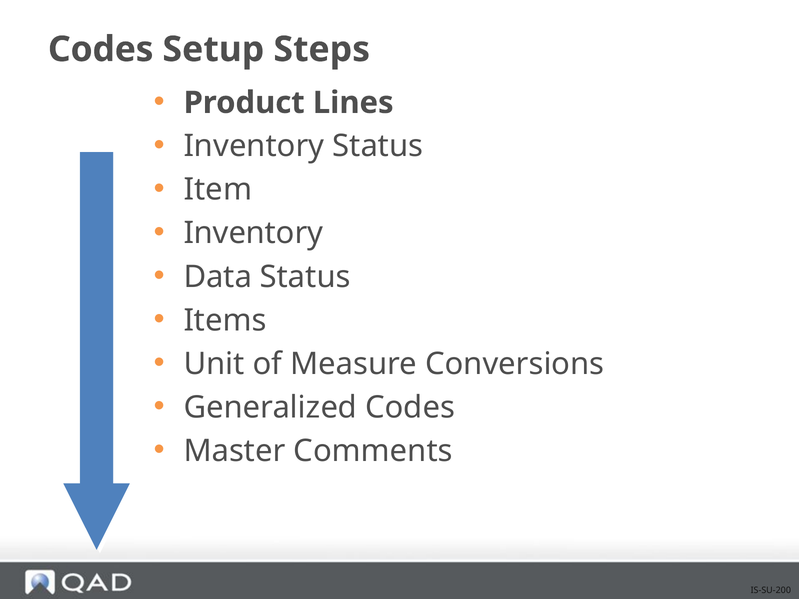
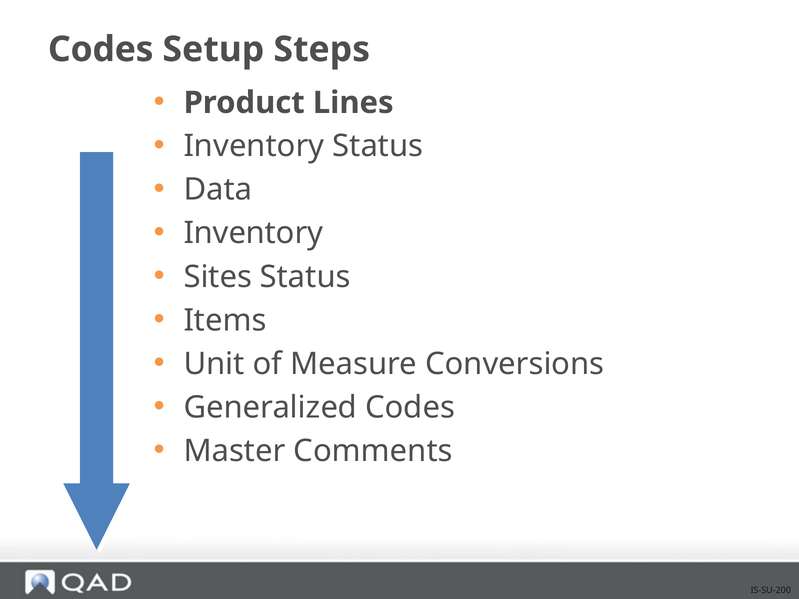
Item: Item -> Data (218, 190)
Data: Data -> Sites (218, 277)
